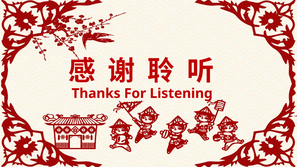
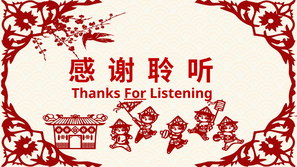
For underline: none -> present (135, 93)
